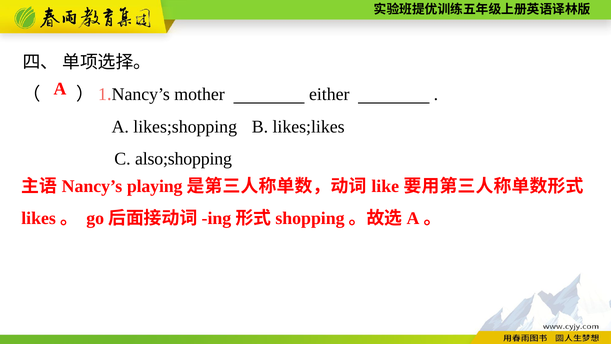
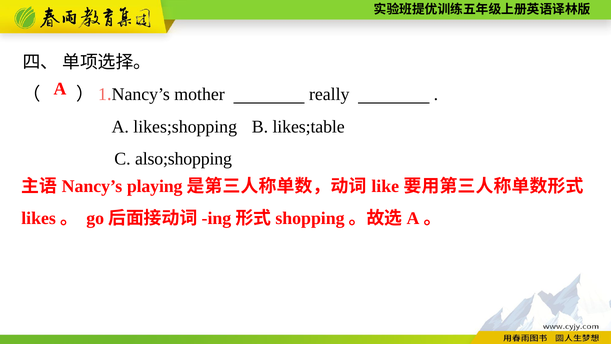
either: either -> really (329, 94)
likes;likes: likes;likes -> likes;table (309, 127)
